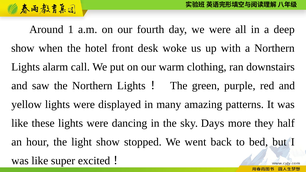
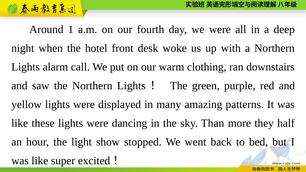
show: show -> night (23, 48)
Days: Days -> Than (213, 123)
